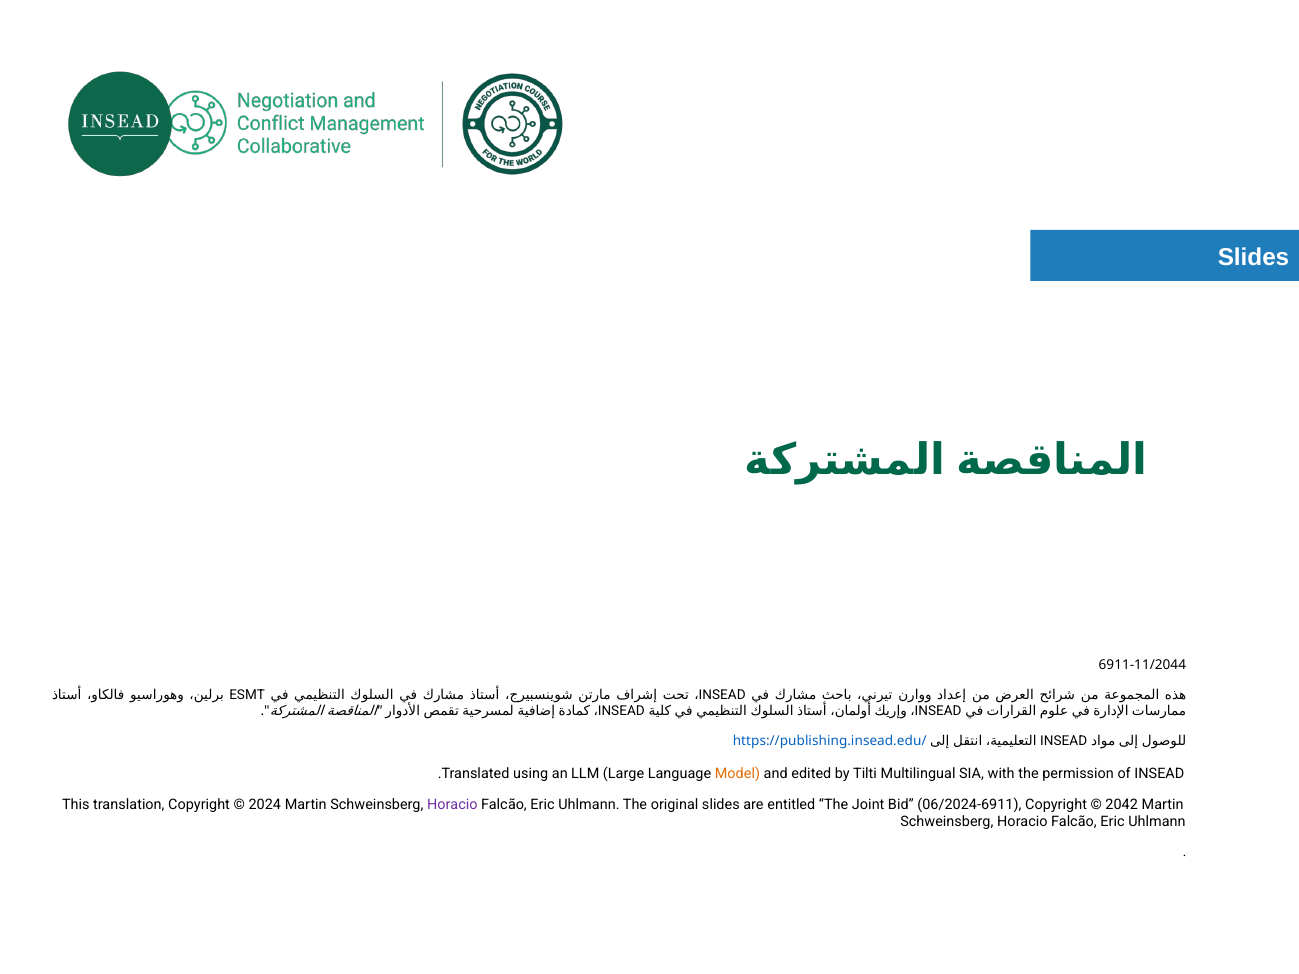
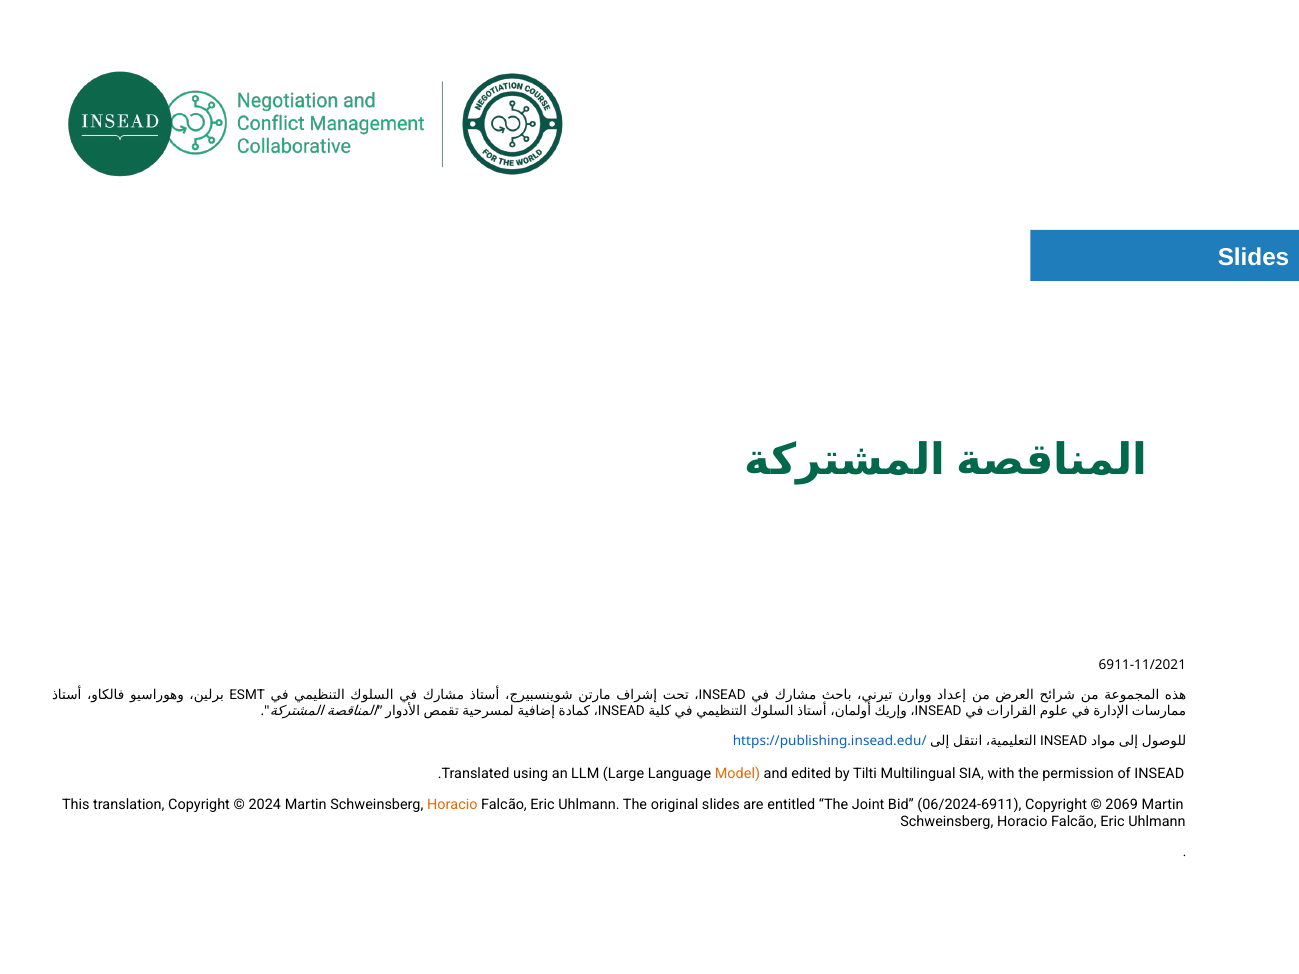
6911-11/2044: 6911-11/2044 -> 6911-11/2021 (1142, 666)
Horacio colour: purple -> orange (452, 805)
2042: 2042 -> 2069 (1122, 805)
